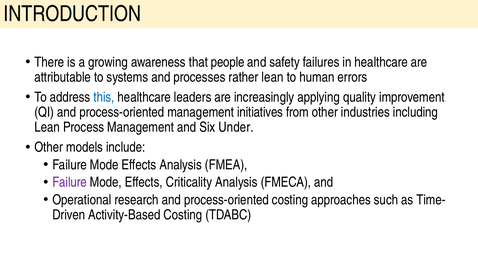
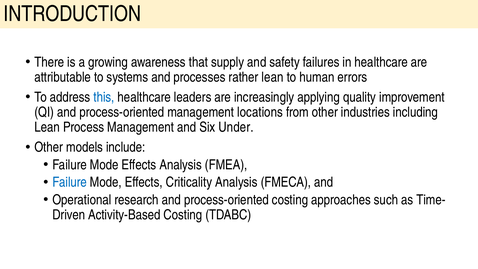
people: people -> supply (228, 62)
initiatives: initiatives -> locations (260, 112)
Failure colour: purple -> blue (70, 182)
